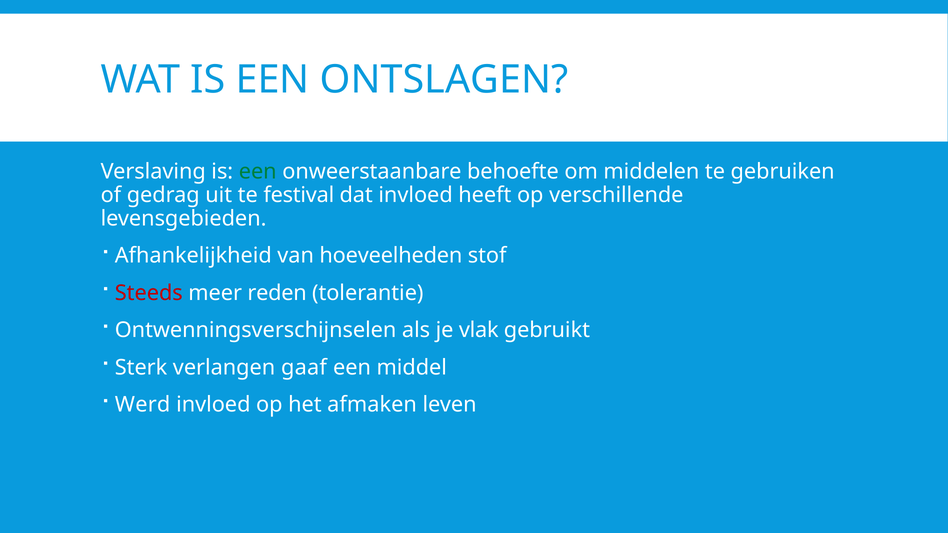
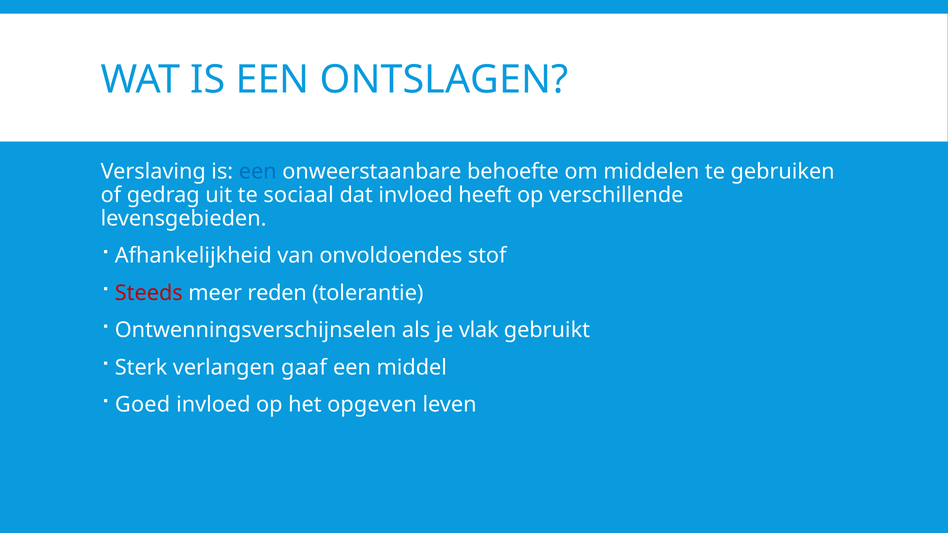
een colour: green -> blue (258, 172)
festival: festival -> sociaal (299, 195)
hoeveelheden: hoeveelheden -> onvoldoendes (391, 256)
Werd: Werd -> Goed (143, 405)
afmaken: afmaken -> opgeven (372, 405)
